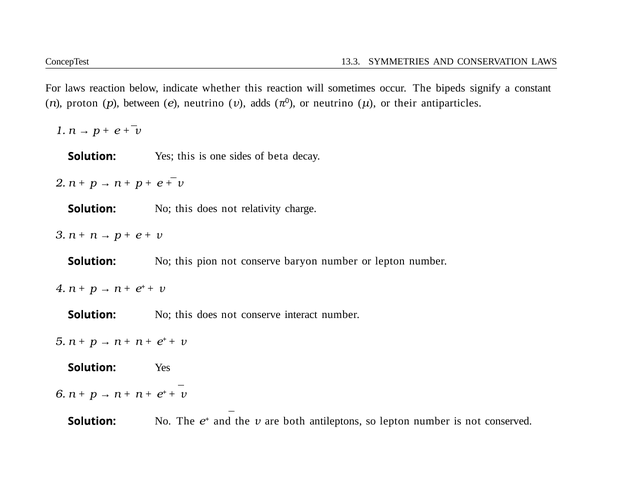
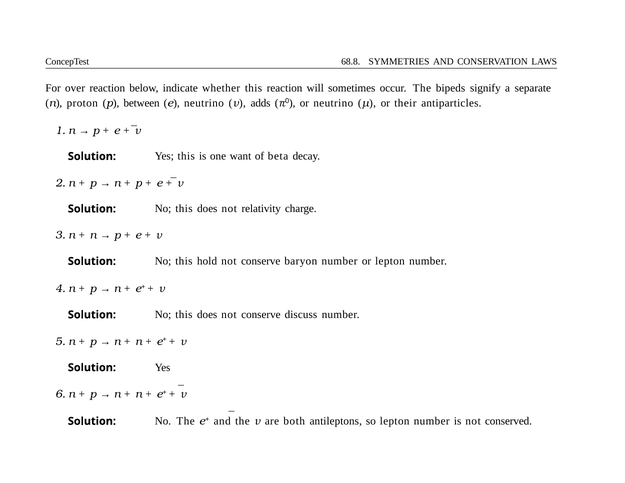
13.3: 13.3 -> 68.8 (351, 62)
For laws: laws -> over (75, 88)
constant: constant -> separate (533, 88)
sides: sides -> want (240, 156)
pion: pion -> hold (207, 261)
interact: interact -> discuss (301, 315)
